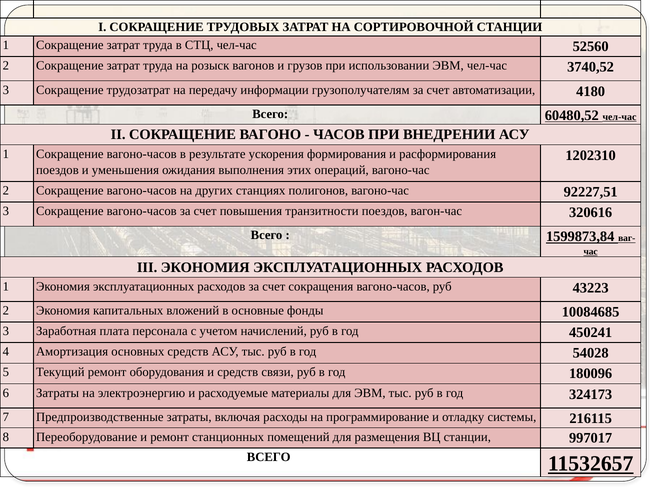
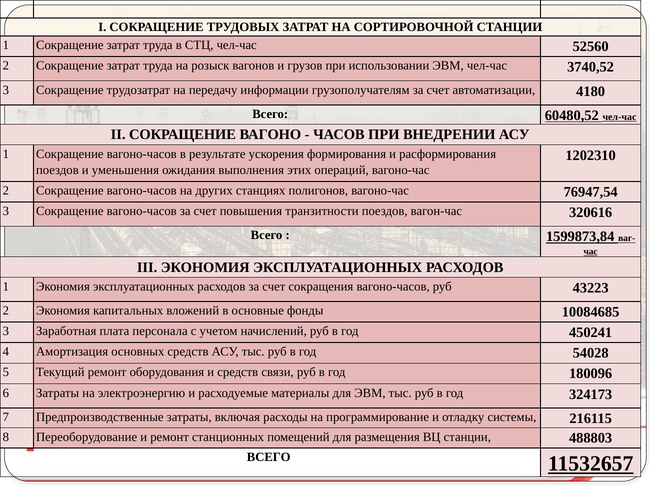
92227,51: 92227,51 -> 76947,54 (591, 192)
997017: 997017 -> 488803 (591, 438)
